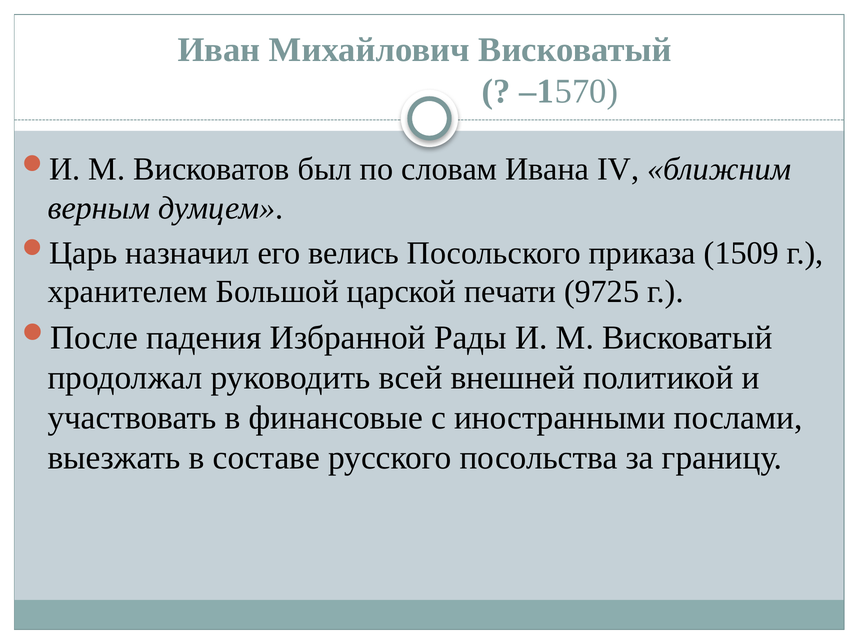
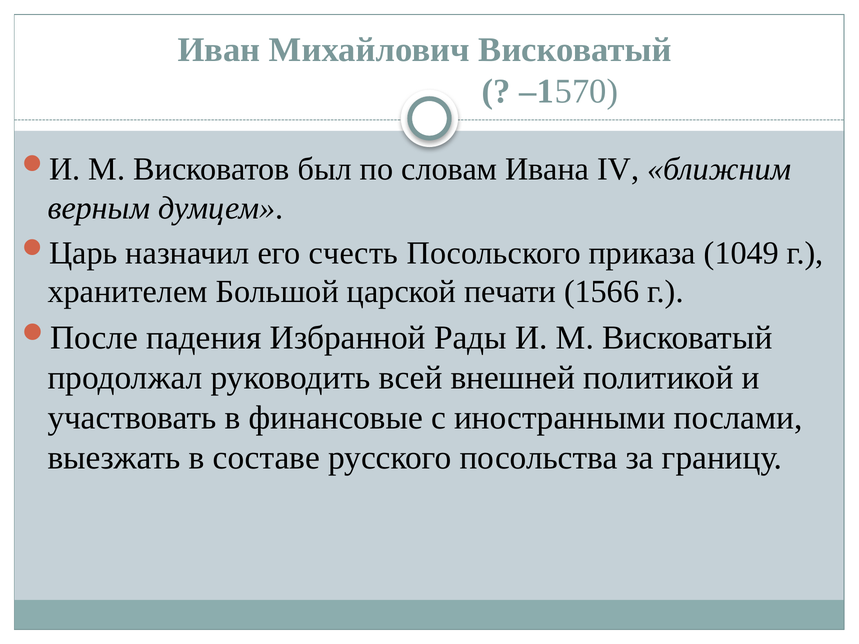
велись: велись -> счесть (353, 253)
1509: 1509 -> 1049 (741, 253)
9725: 9725 -> 1566 (602, 292)
